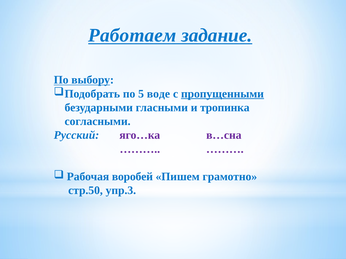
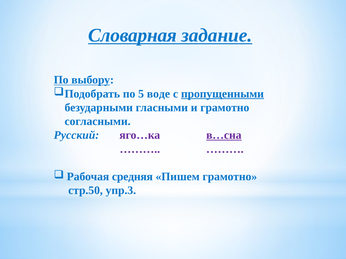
Работаем: Работаем -> Словарная (132, 35)
и тропинка: тропинка -> грамотно (225, 108)
в…сна underline: none -> present (224, 135)
воробей: воробей -> средняя (132, 177)
